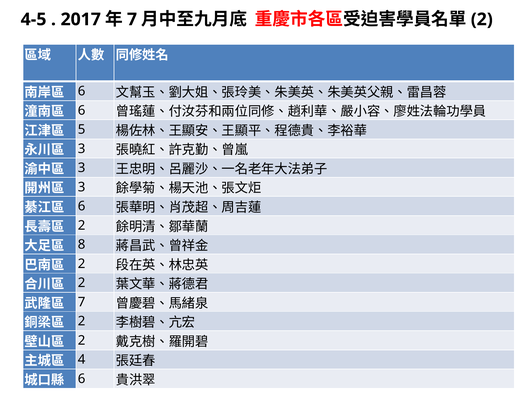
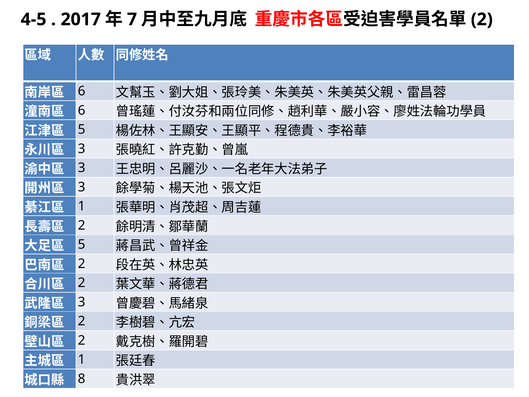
6: 6 -> 1 (82, 206)
8: 8 -> 5 (82, 244)
7: 7 -> 3 (82, 302)
4: 4 -> 1 (82, 359)
6: 6 -> 8 (82, 379)
